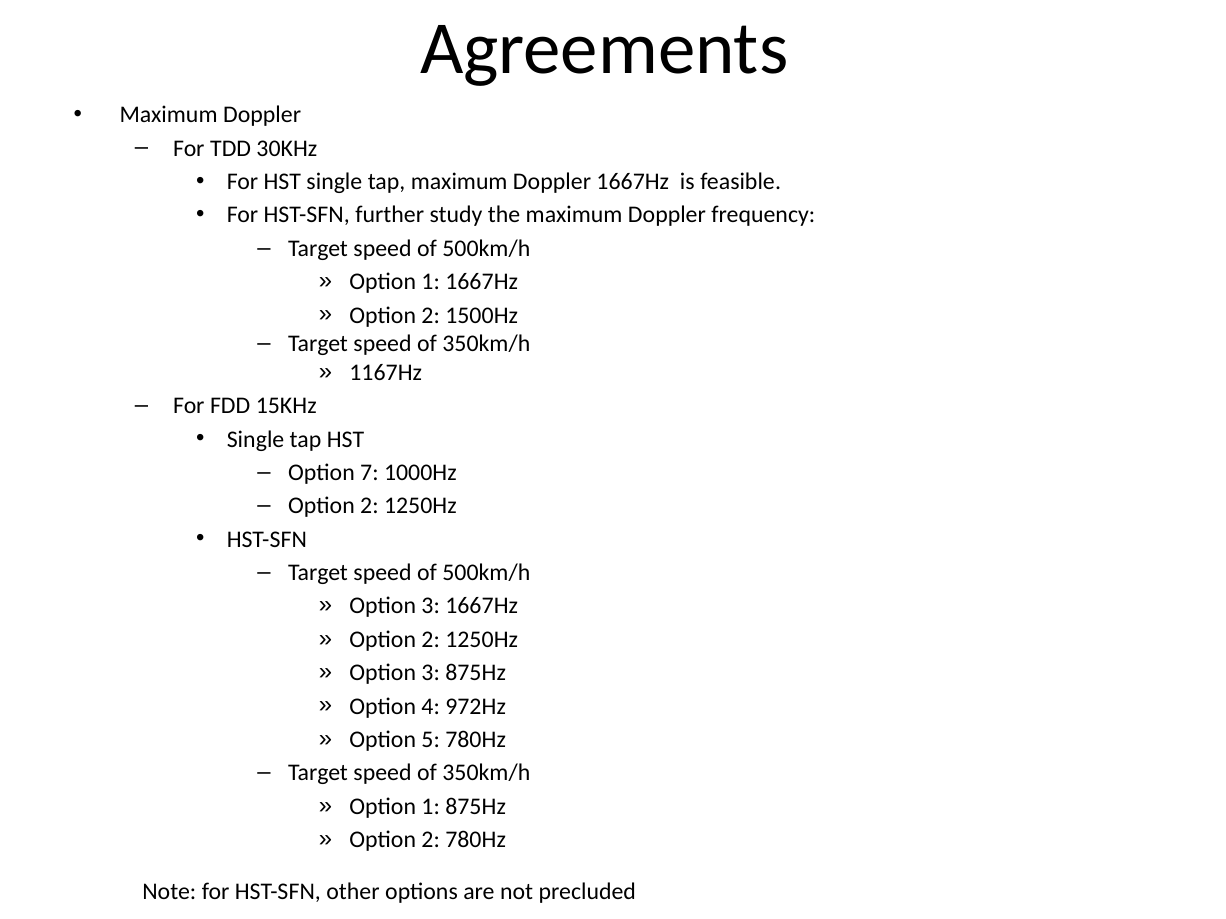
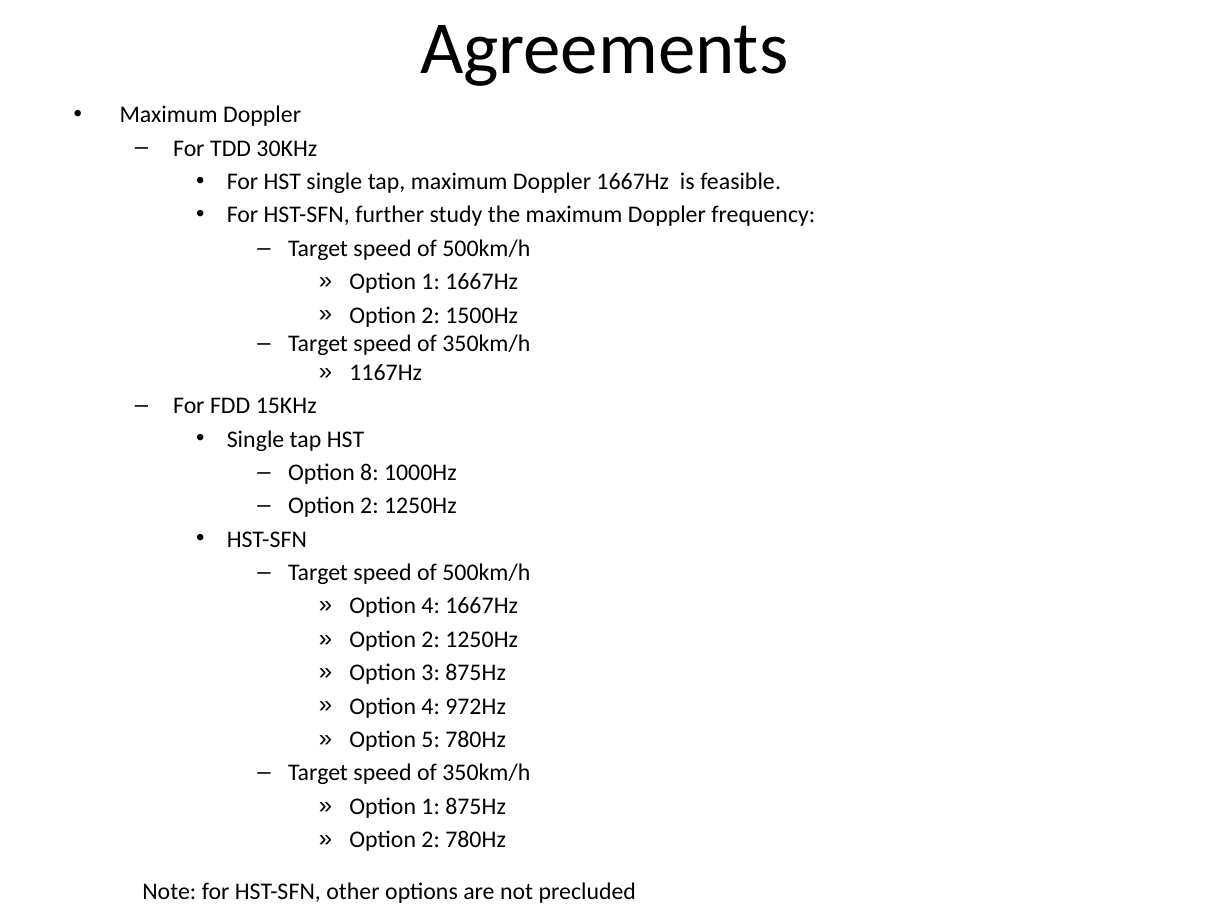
7: 7 -> 8 (369, 473)
3: 3 -> 4 (431, 606)
